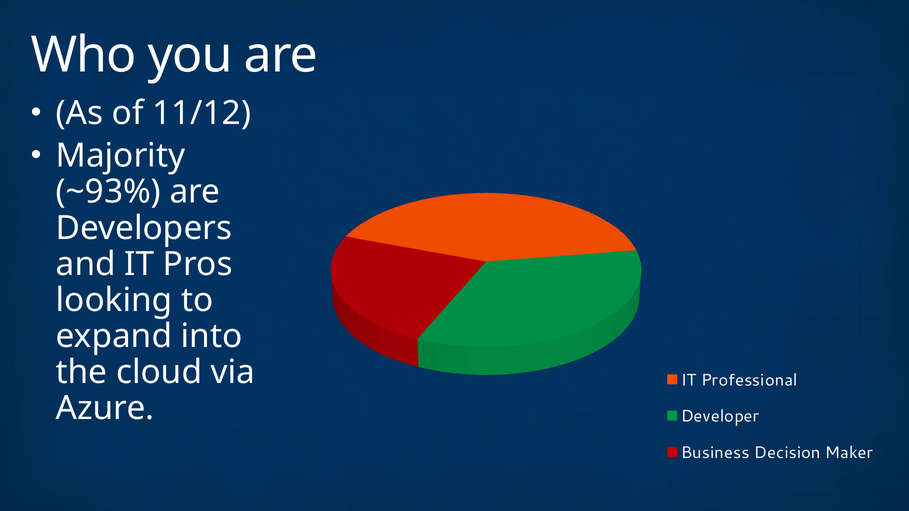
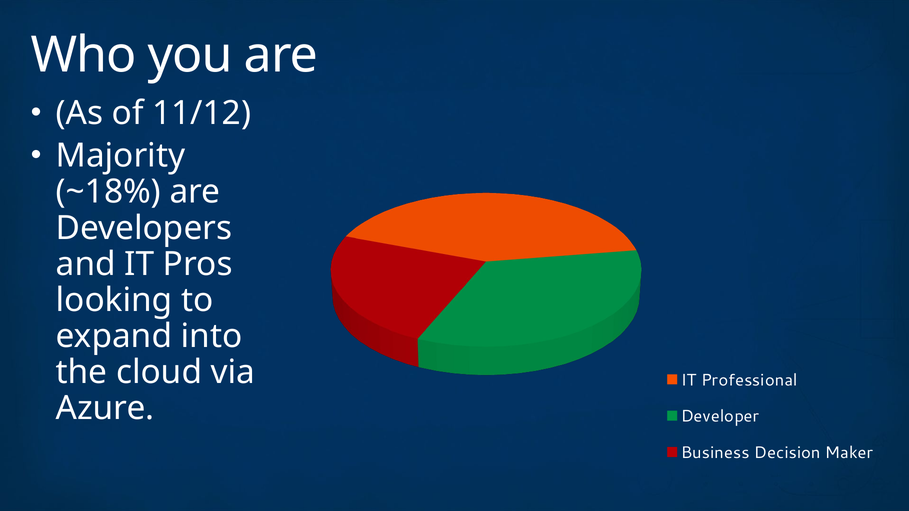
~93%: ~93% -> ~18% (108, 192)
